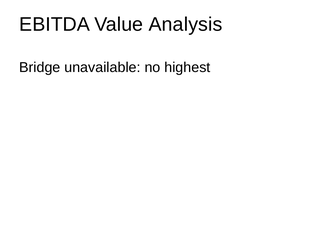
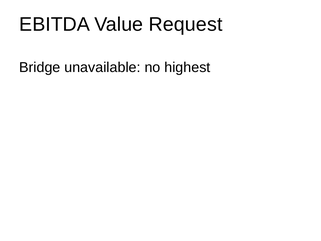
Analysis: Analysis -> Request (185, 24)
